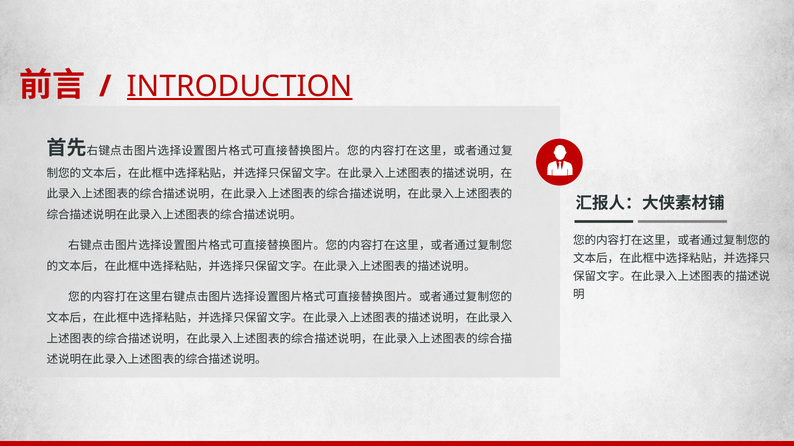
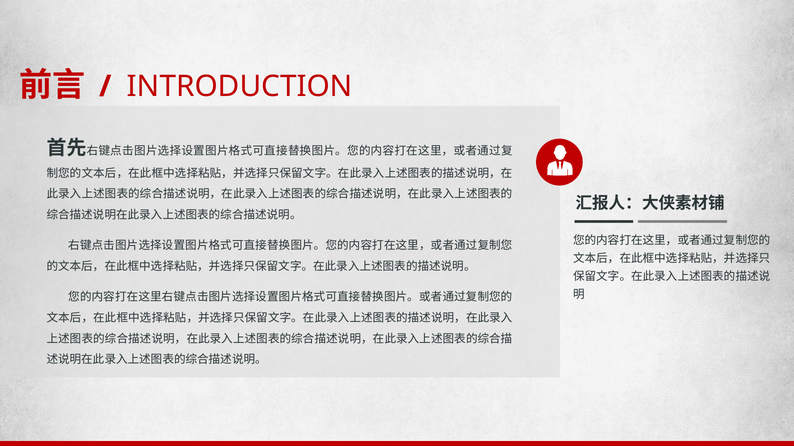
INTRODUCTION underline: present -> none (240, 86)
